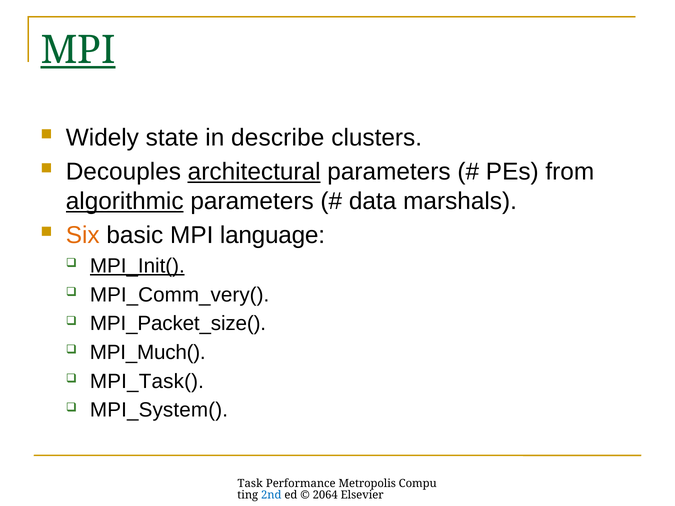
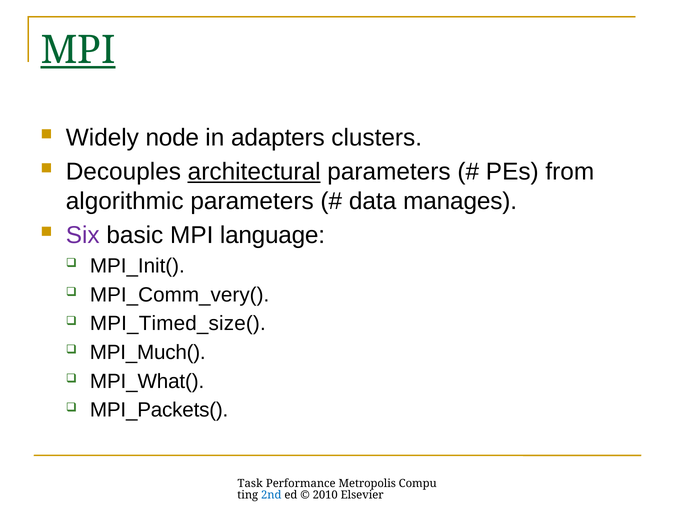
state: state -> node (172, 138)
describe: describe -> adapters (278, 138)
algorithmic underline: present -> none (125, 201)
marshals: marshals -> manages (460, 201)
Six colour: orange -> purple (83, 235)
MPI_Init( underline: present -> none (137, 266)
MPI_Packet_size(: MPI_Packet_size( -> MPI_Timed_size( (178, 324)
MPI_Task(: MPI_Task( -> MPI_What( (147, 382)
MPI_System(: MPI_System( -> MPI_Packets( (159, 410)
2064: 2064 -> 2010 (325, 495)
